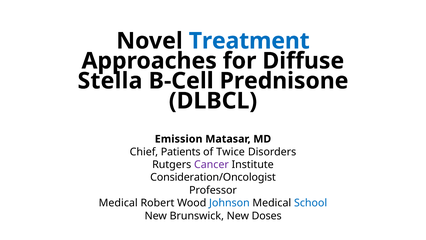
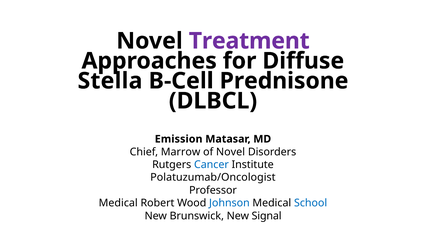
Treatment colour: blue -> purple (249, 41)
Patients: Patients -> Marrow (181, 152)
of Twice: Twice -> Novel (231, 152)
Cancer colour: purple -> blue (211, 164)
Consideration/Oncologist: Consideration/Oncologist -> Polatuzumab/Oncologist (213, 177)
Doses: Doses -> Signal (267, 215)
